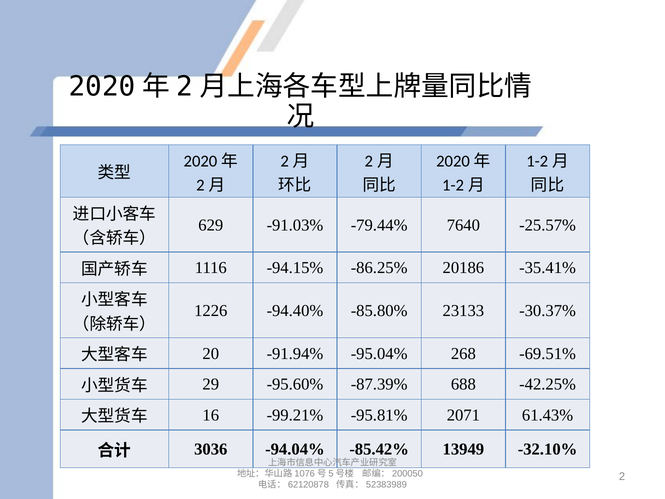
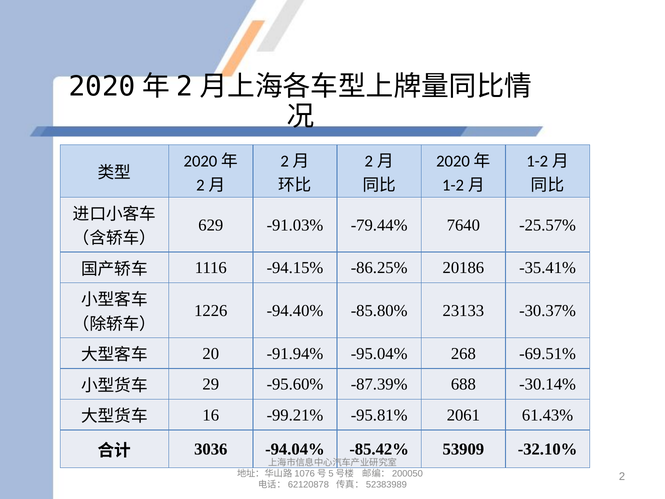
-42.25%: -42.25% -> -30.14% (548, 384)
2071: 2071 -> 2061 (463, 415)
13949: 13949 -> 53909 (463, 449)
